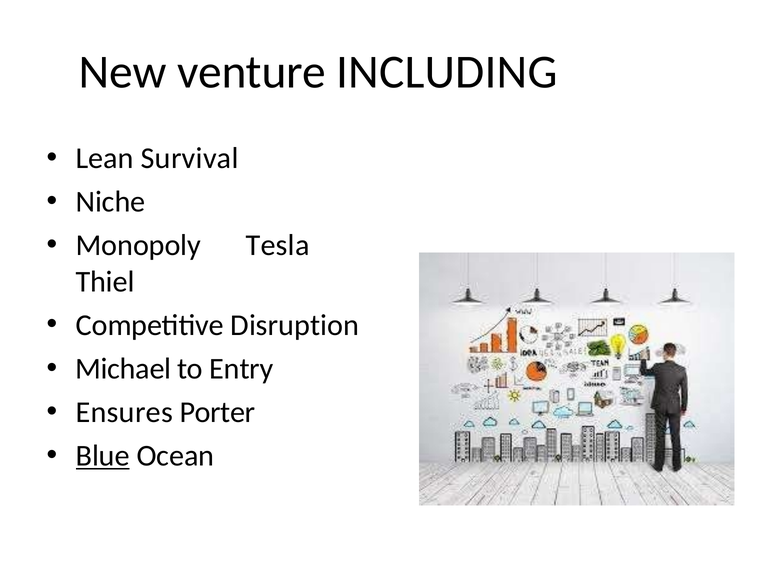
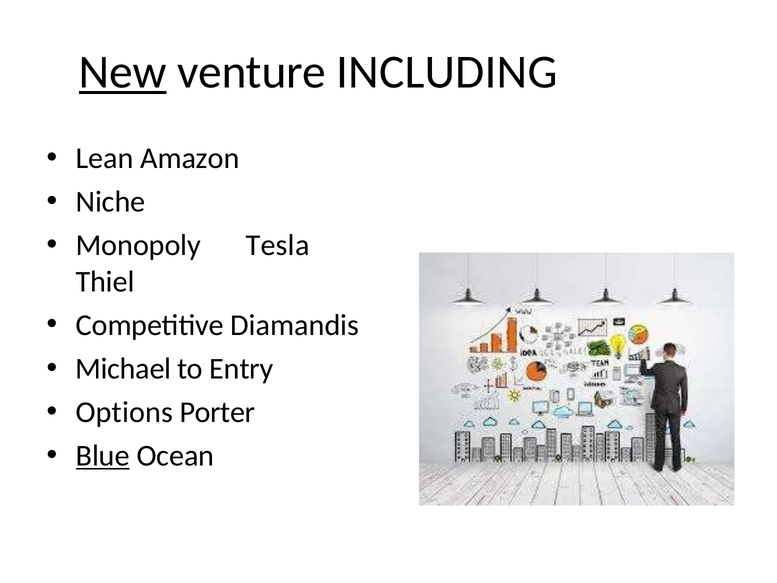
New underline: none -> present (123, 72)
Survival: Survival -> Amazon (190, 158)
Disruption: Disruption -> Diamandis (295, 325)
Ensures: Ensures -> Options (124, 412)
